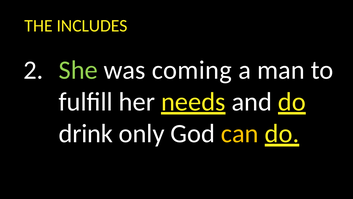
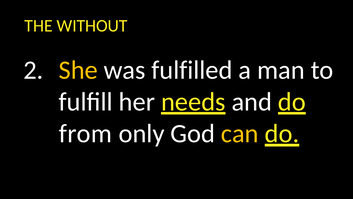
INCLUDES: INCLUDES -> WITHOUT (92, 26)
She colour: light green -> yellow (78, 70)
coming: coming -> fulfilled (192, 70)
drink: drink -> from (86, 133)
